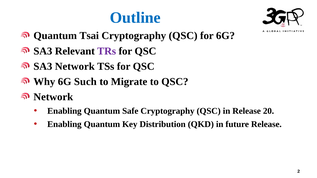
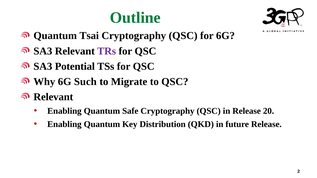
Outline colour: blue -> green (135, 18)
SA3 Network: Network -> Potential (75, 66)
Network: Network -> Relevant (53, 97)
